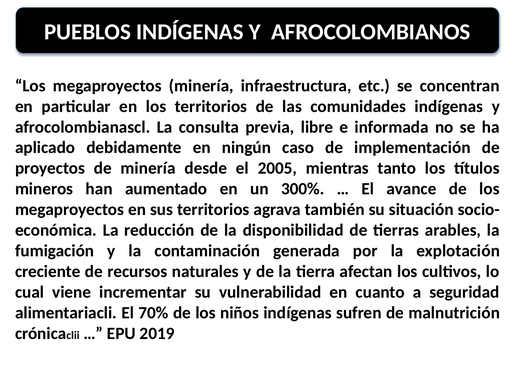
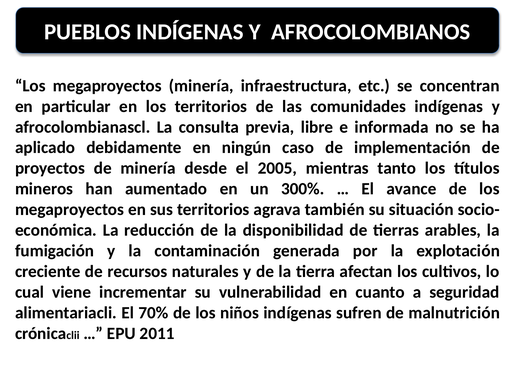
2019: 2019 -> 2011 (157, 333)
